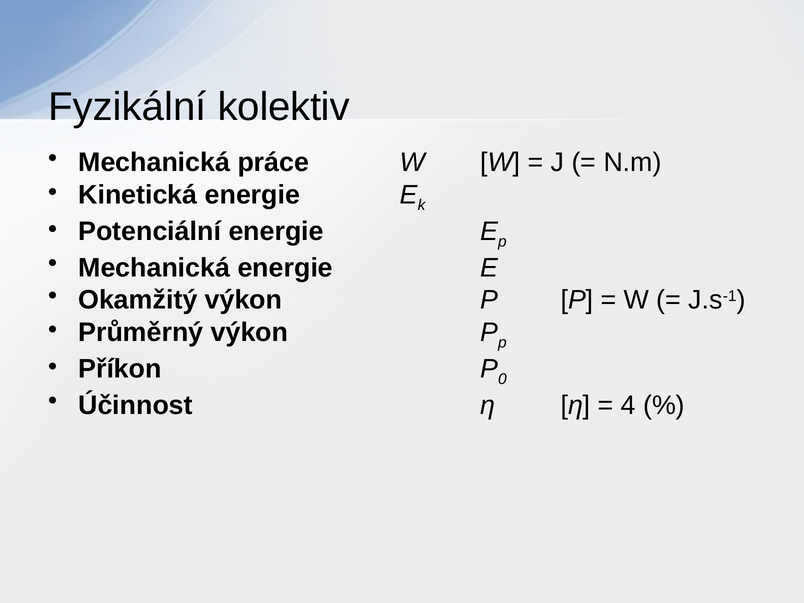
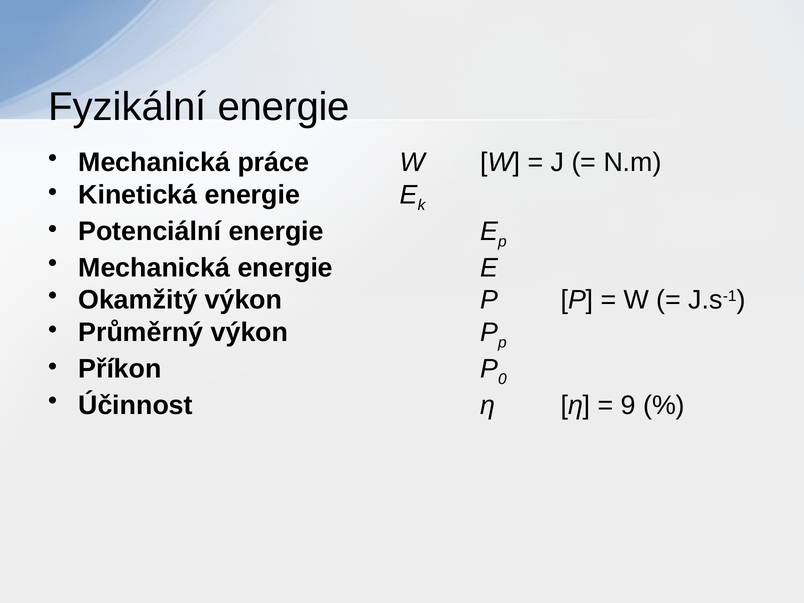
Fyzikální kolektiv: kolektiv -> energie (284, 107)
4: 4 -> 9 (628, 405)
